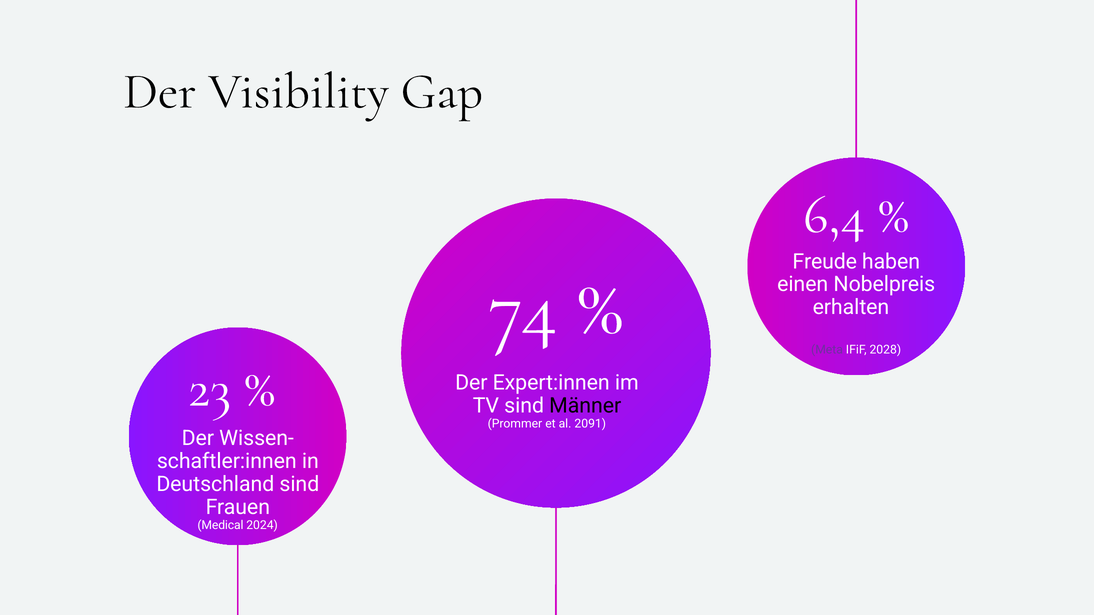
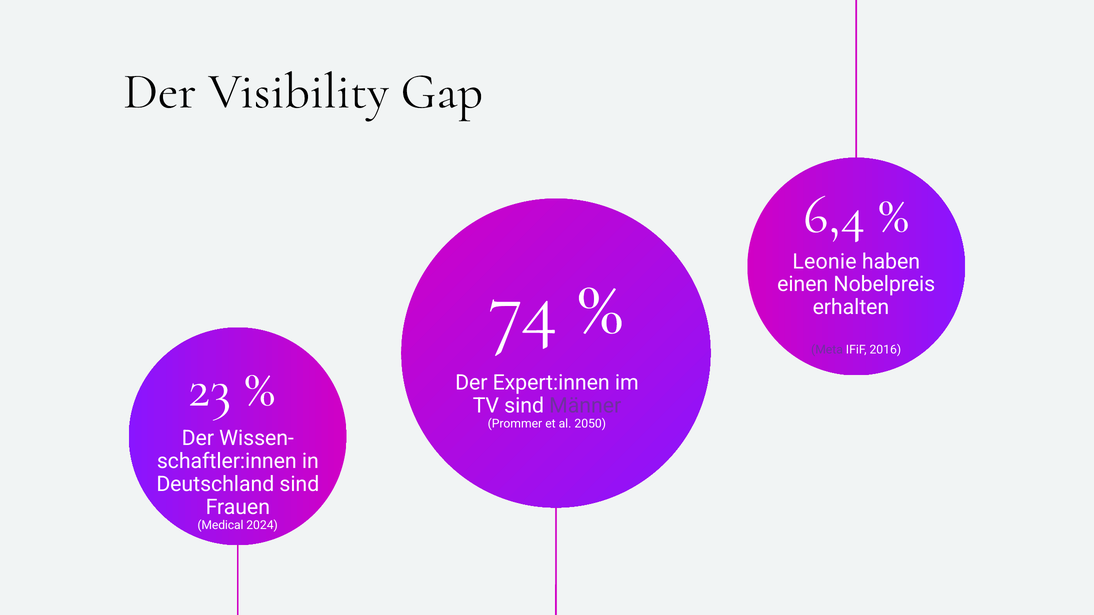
Freude: Freude -> Leonie (824, 262)
2028: 2028 -> 2016 (885, 350)
Männer colour: black -> purple (585, 406)
2091: 2091 -> 2050 (590, 424)
